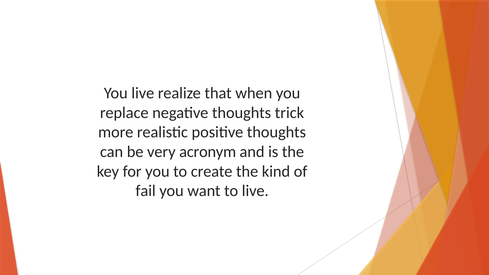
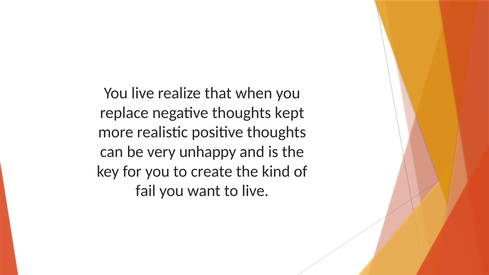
trick: trick -> kept (290, 113)
acronym: acronym -> unhappy (208, 152)
